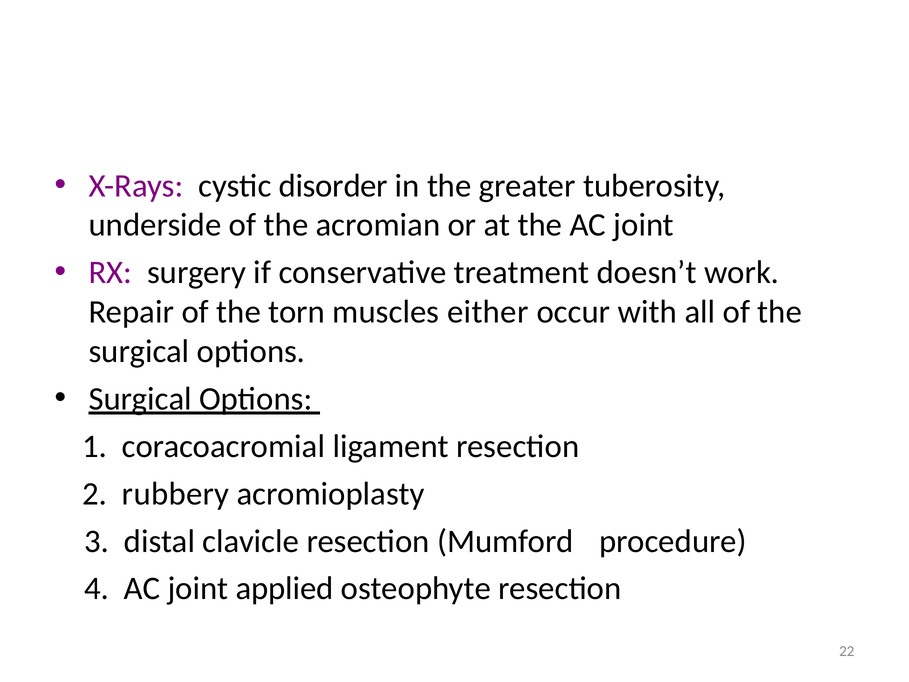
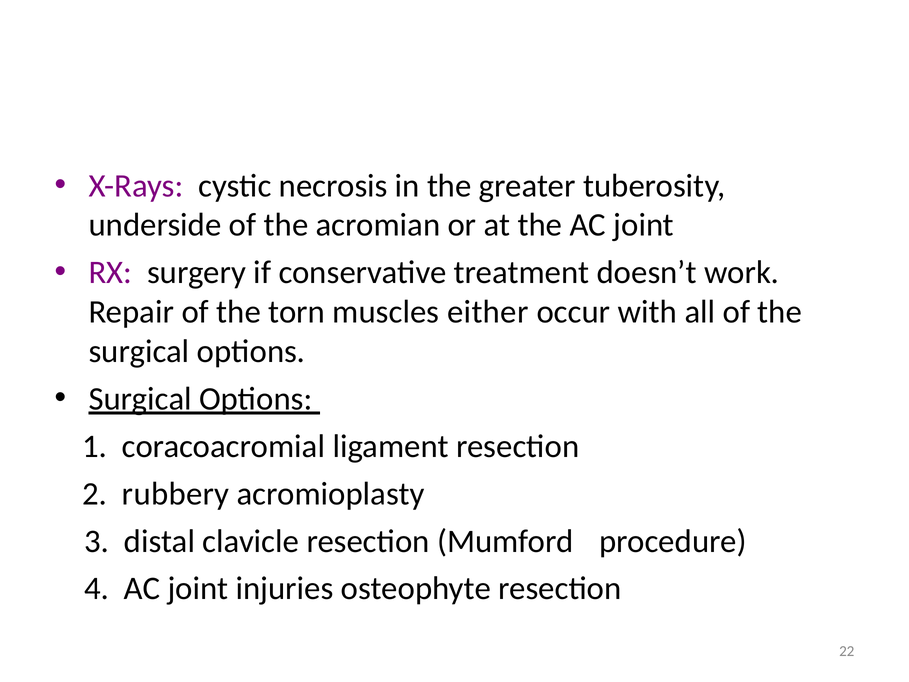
disorder: disorder -> necrosis (333, 186)
applied: applied -> injuries (285, 588)
